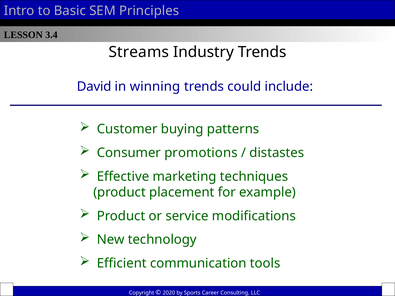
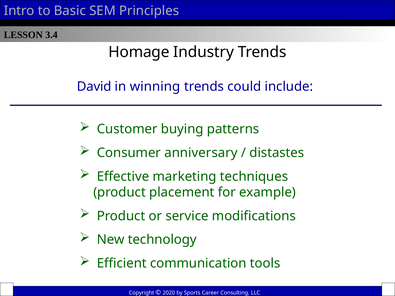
Streams: Streams -> Homage (139, 52)
promotions: promotions -> anniversary (201, 153)
